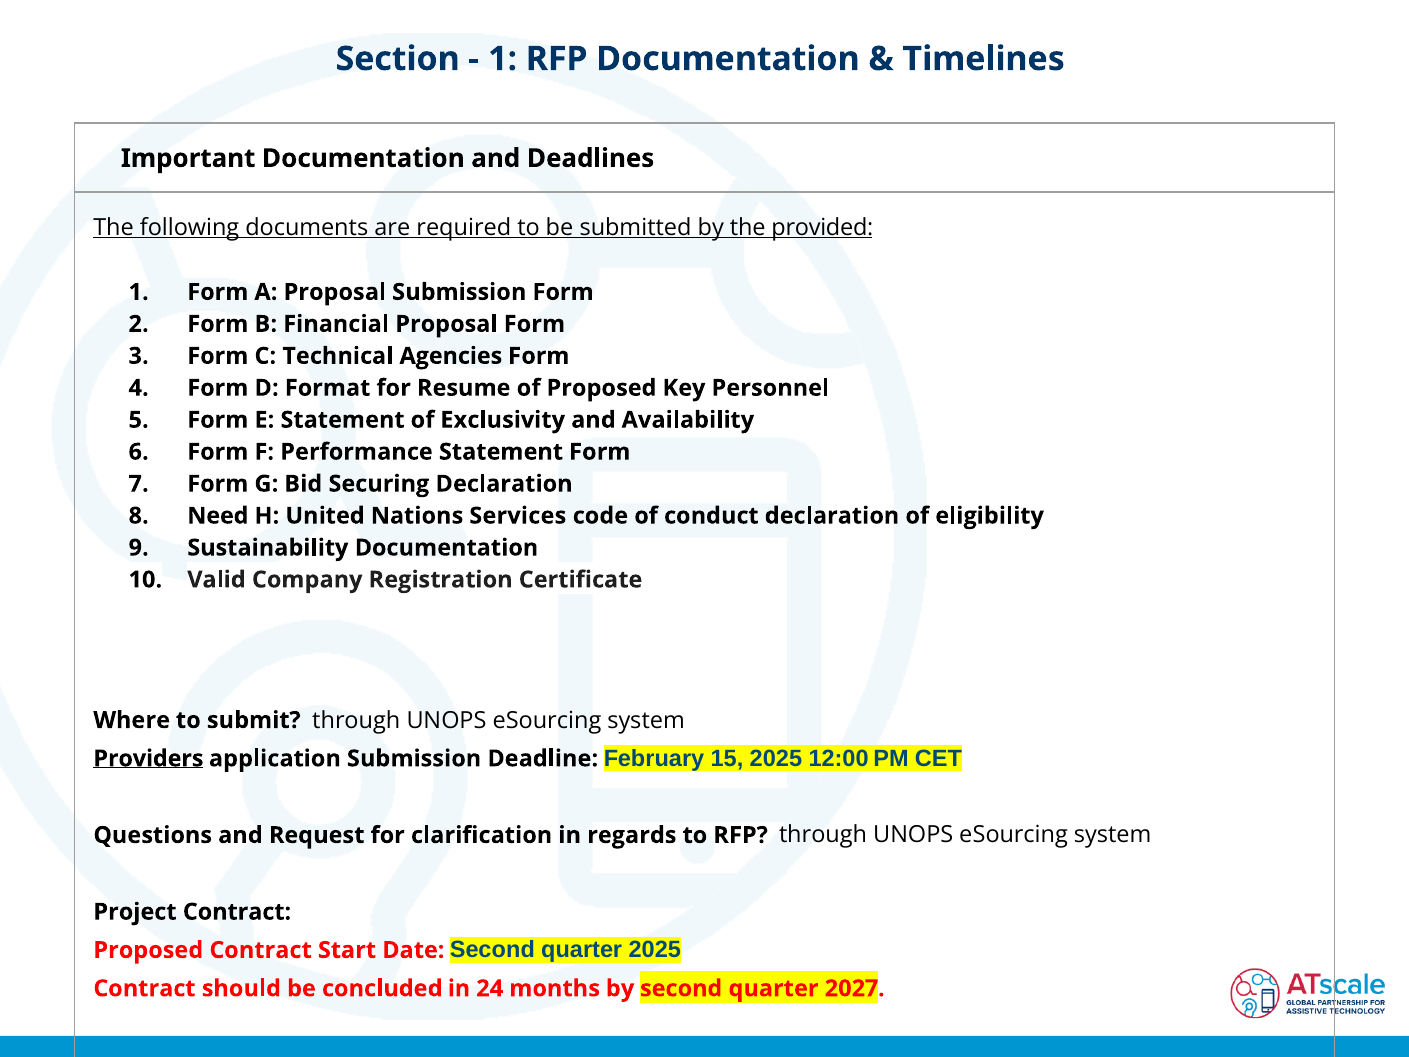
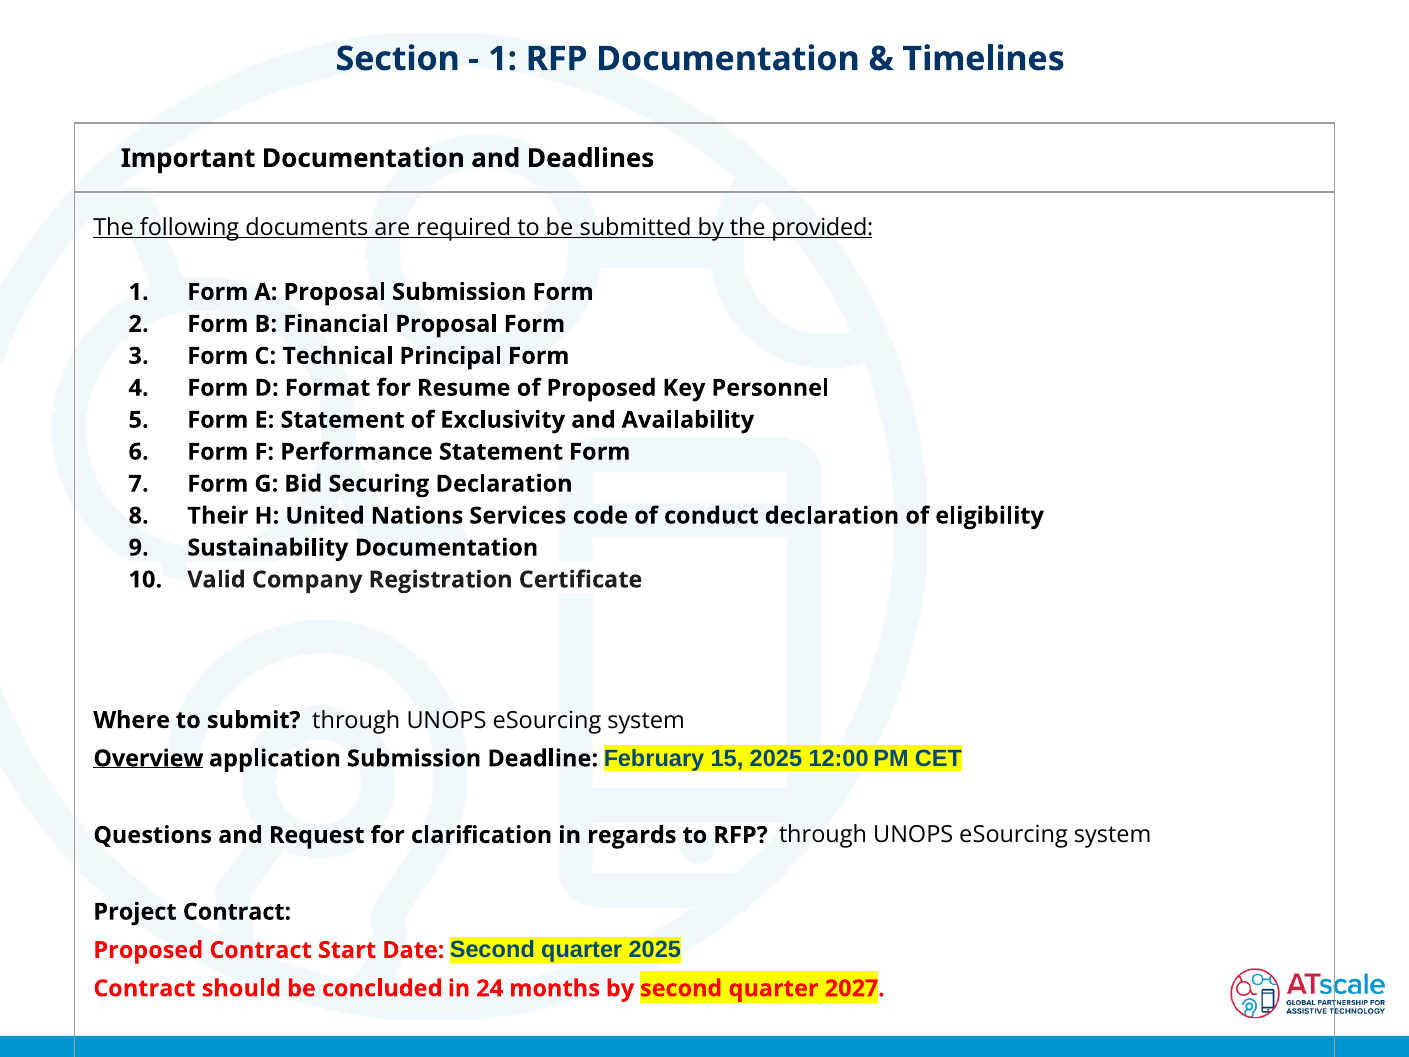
Agencies: Agencies -> Principal (451, 356)
Need: Need -> Their (218, 516)
Providers: Providers -> Overview (148, 758)
